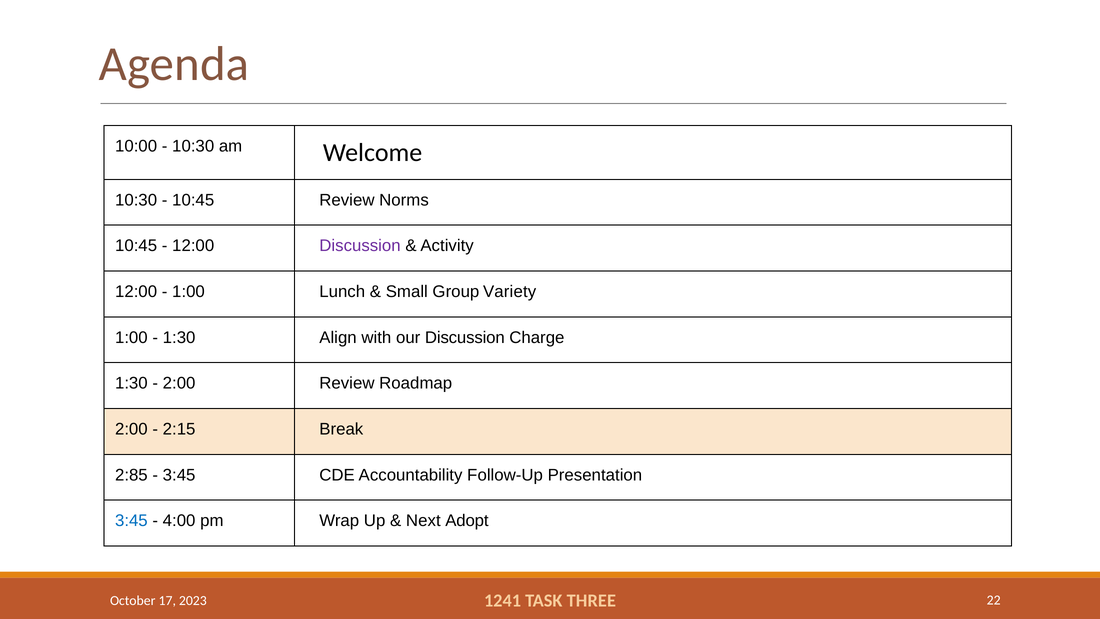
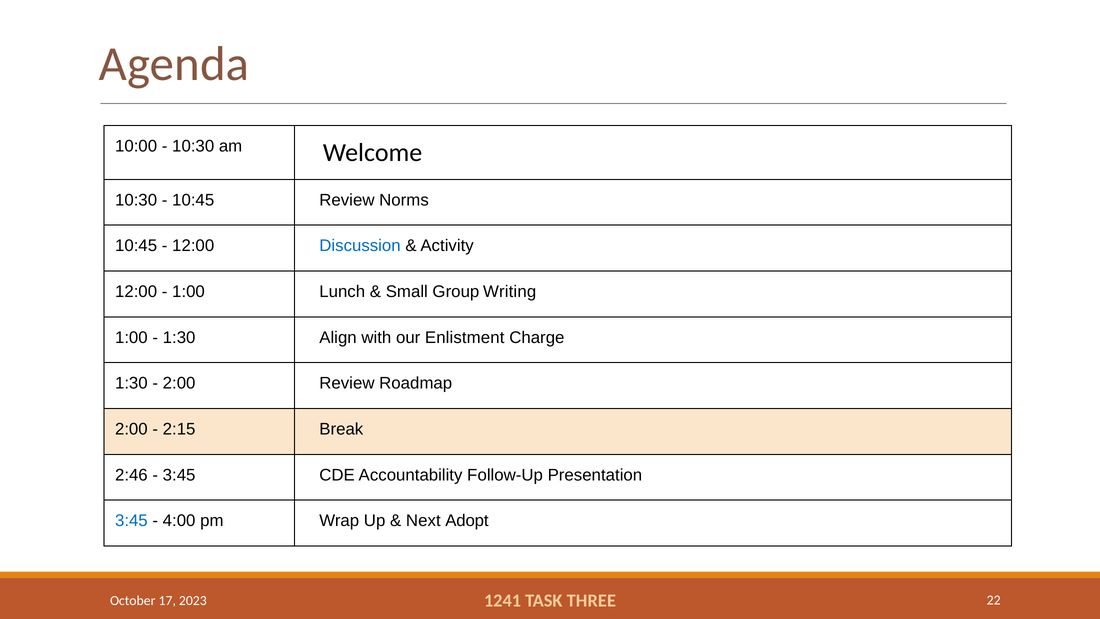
Discussion colour: purple -> blue (360, 246)
Variety: Variety -> Writing (510, 292)
our Discussion: Discussion -> Enlistment (465, 337)
2:85: 2:85 -> 2:46 (131, 475)
